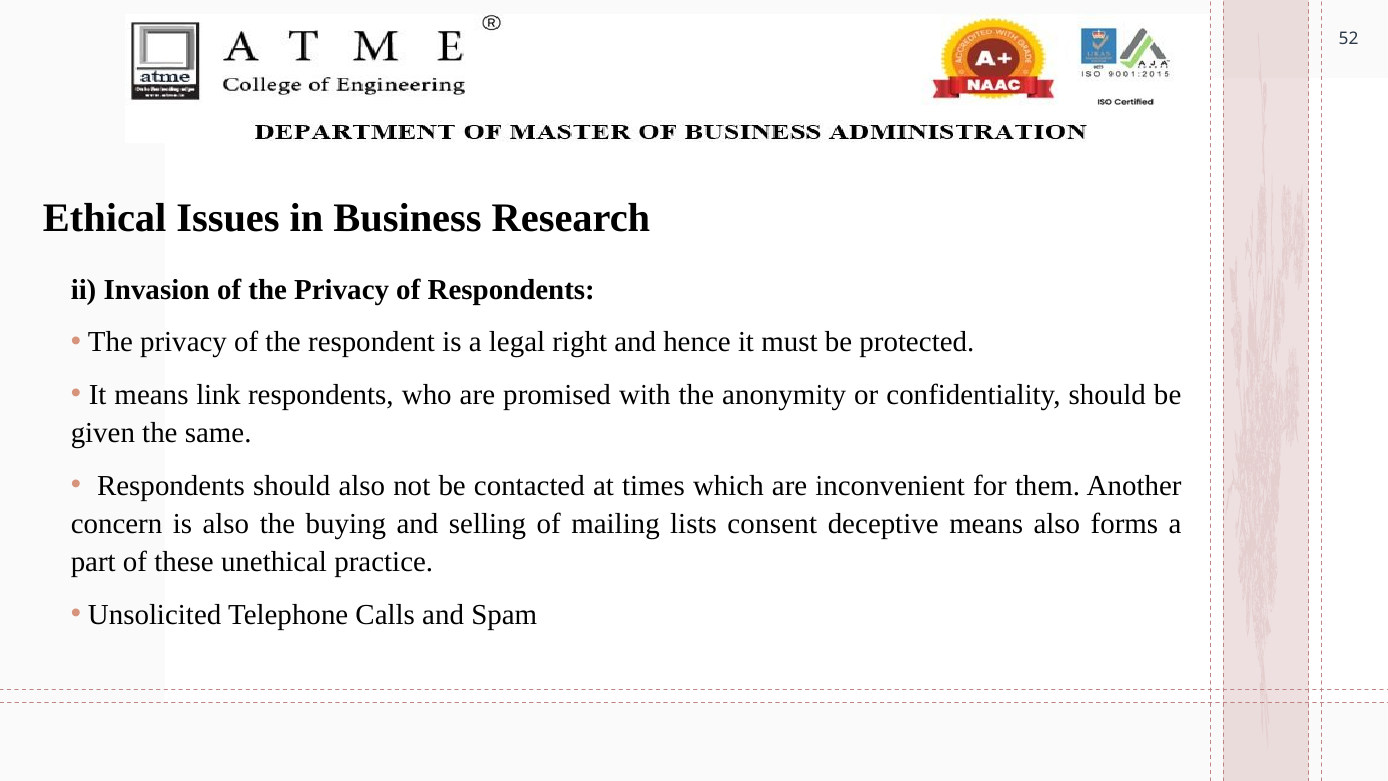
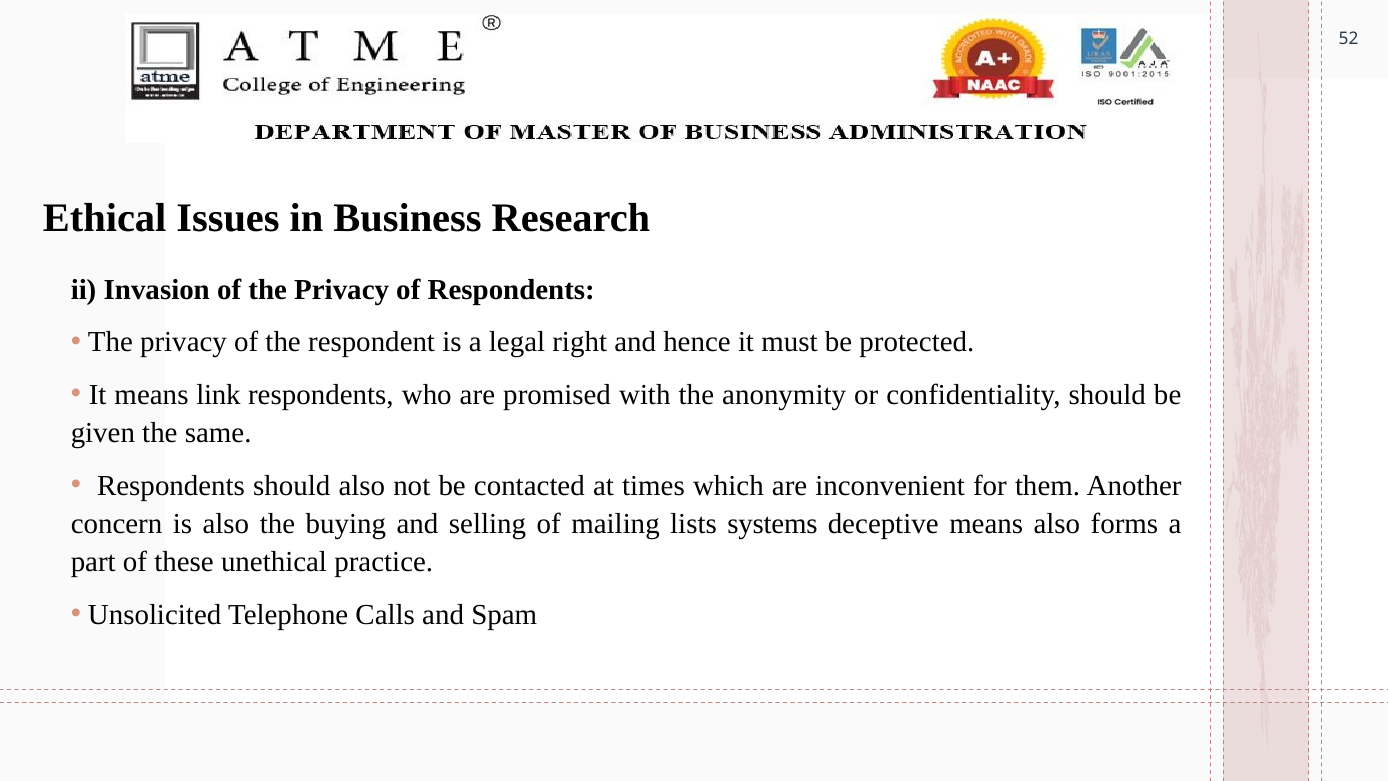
consent: consent -> systems (772, 524)
